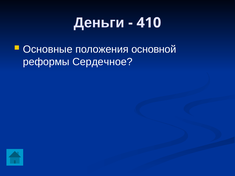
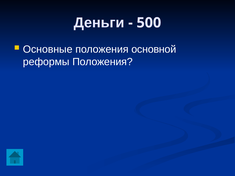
410: 410 -> 500 (149, 23)
реформы Сердечное: Сердечное -> Положения (103, 62)
